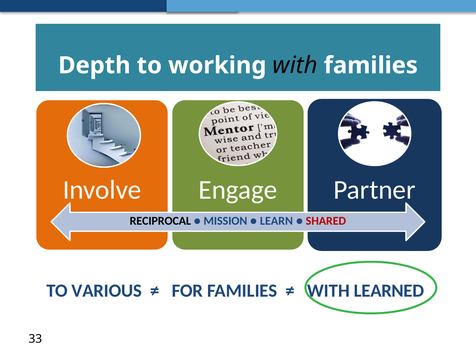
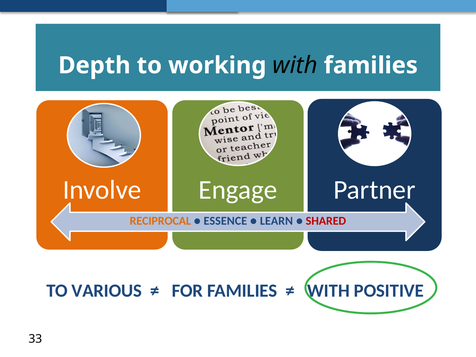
RECIPROCAL colour: black -> orange (160, 221)
MISSION: MISSION -> ESSENCE (225, 221)
LEARNED: LEARNED -> POSITIVE (389, 291)
